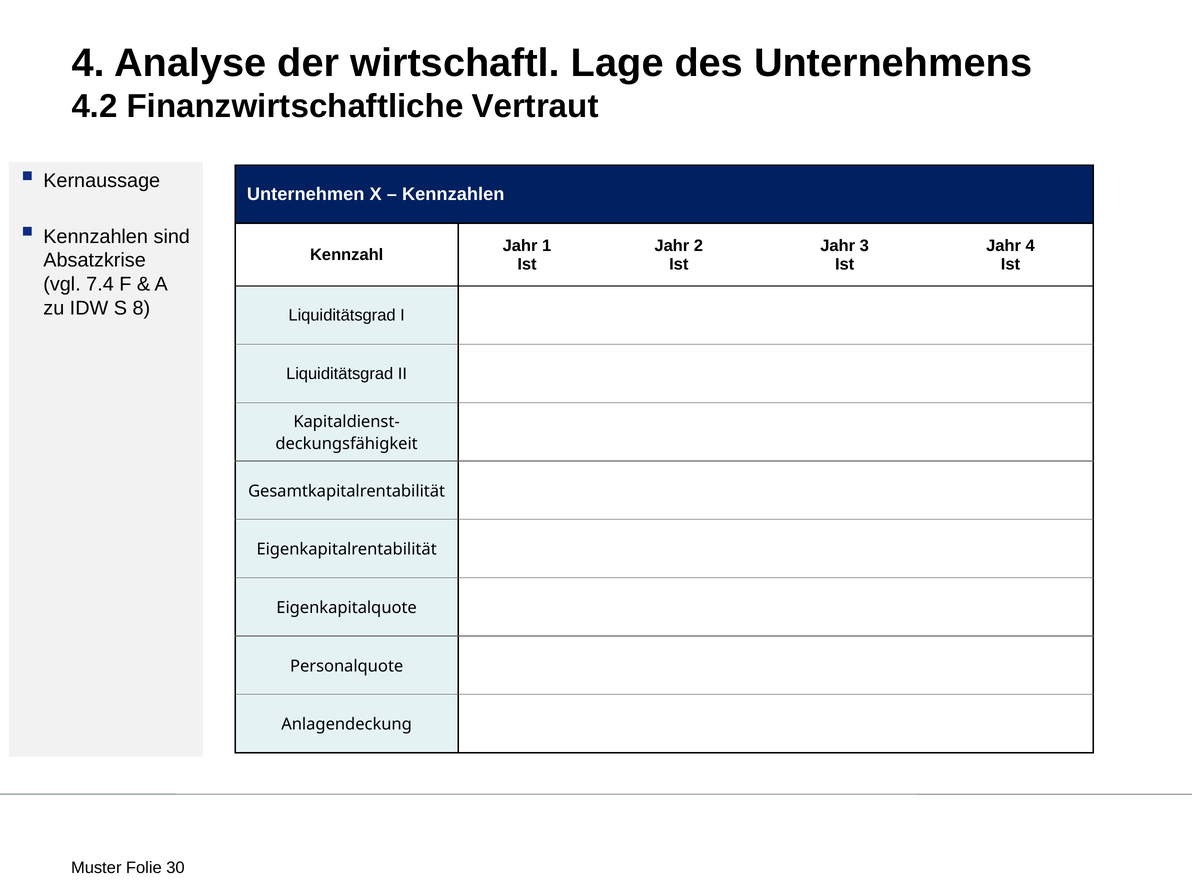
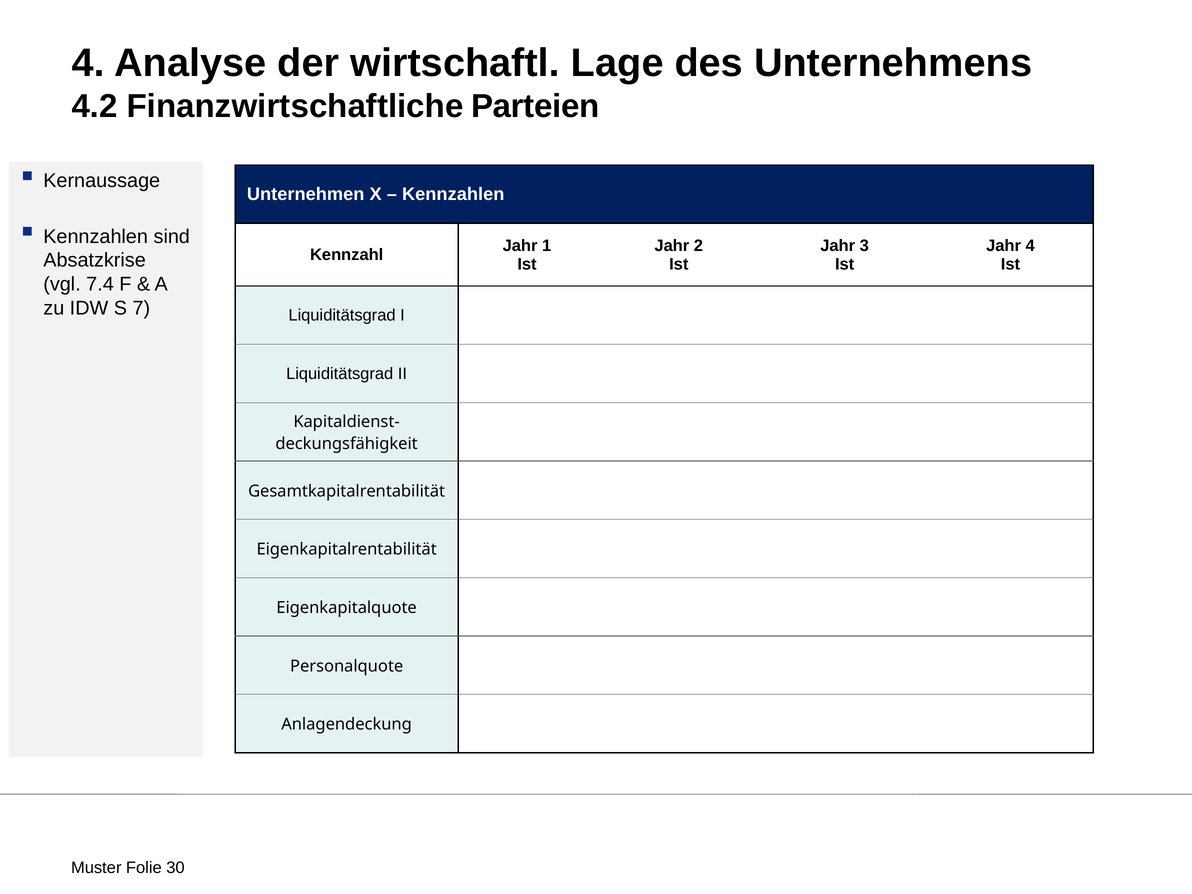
Vertraut: Vertraut -> Parteien (535, 106)
8: 8 -> 7 (141, 308)
